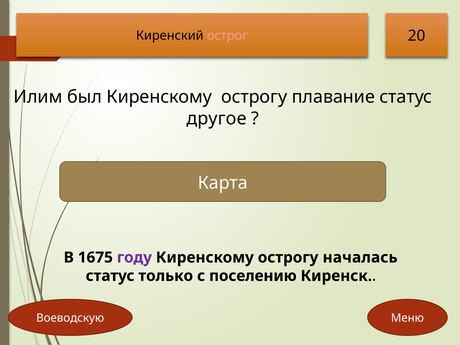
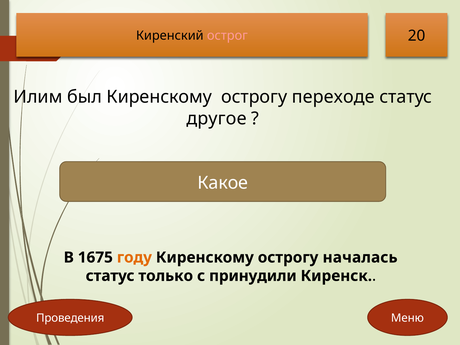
плавание: плавание -> переходе (333, 97)
Карта: Карта -> Какое (223, 183)
году colour: purple -> orange (134, 257)
поселению: поселению -> принудили (253, 276)
Воеводскую: Воеводскую -> Проведения (70, 318)
